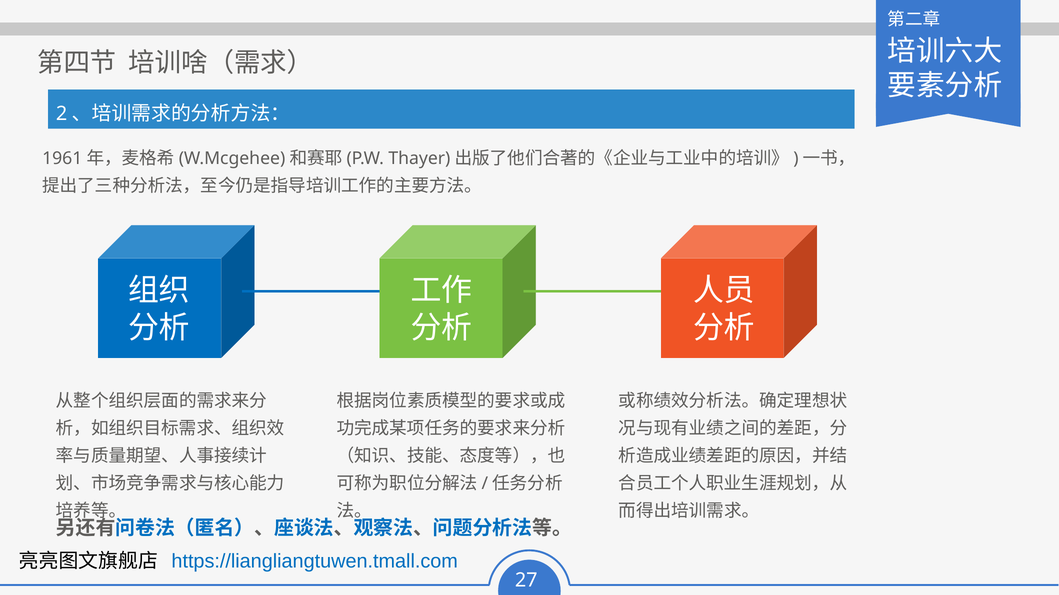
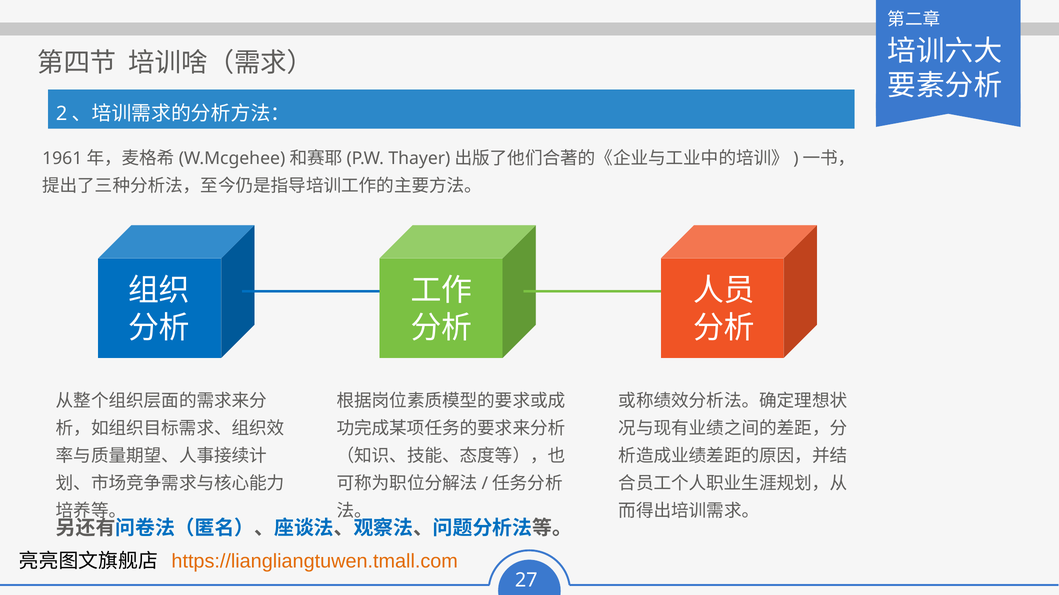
https://liangliangtuwen.tmall.com colour: blue -> orange (315, 562)
